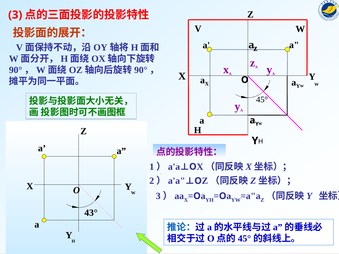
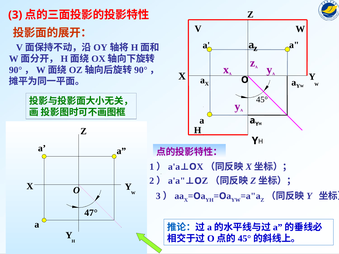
43°: 43° -> 47° (91, 213)
